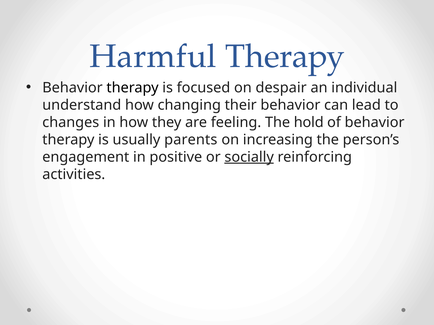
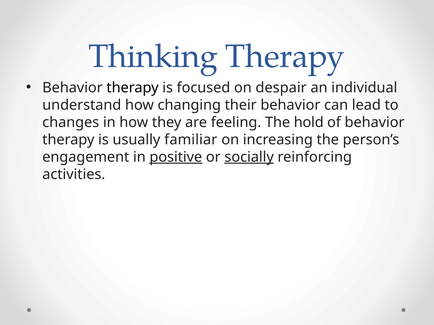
Harmful: Harmful -> Thinking (153, 57)
parents: parents -> familiar (191, 140)
positive underline: none -> present (176, 157)
